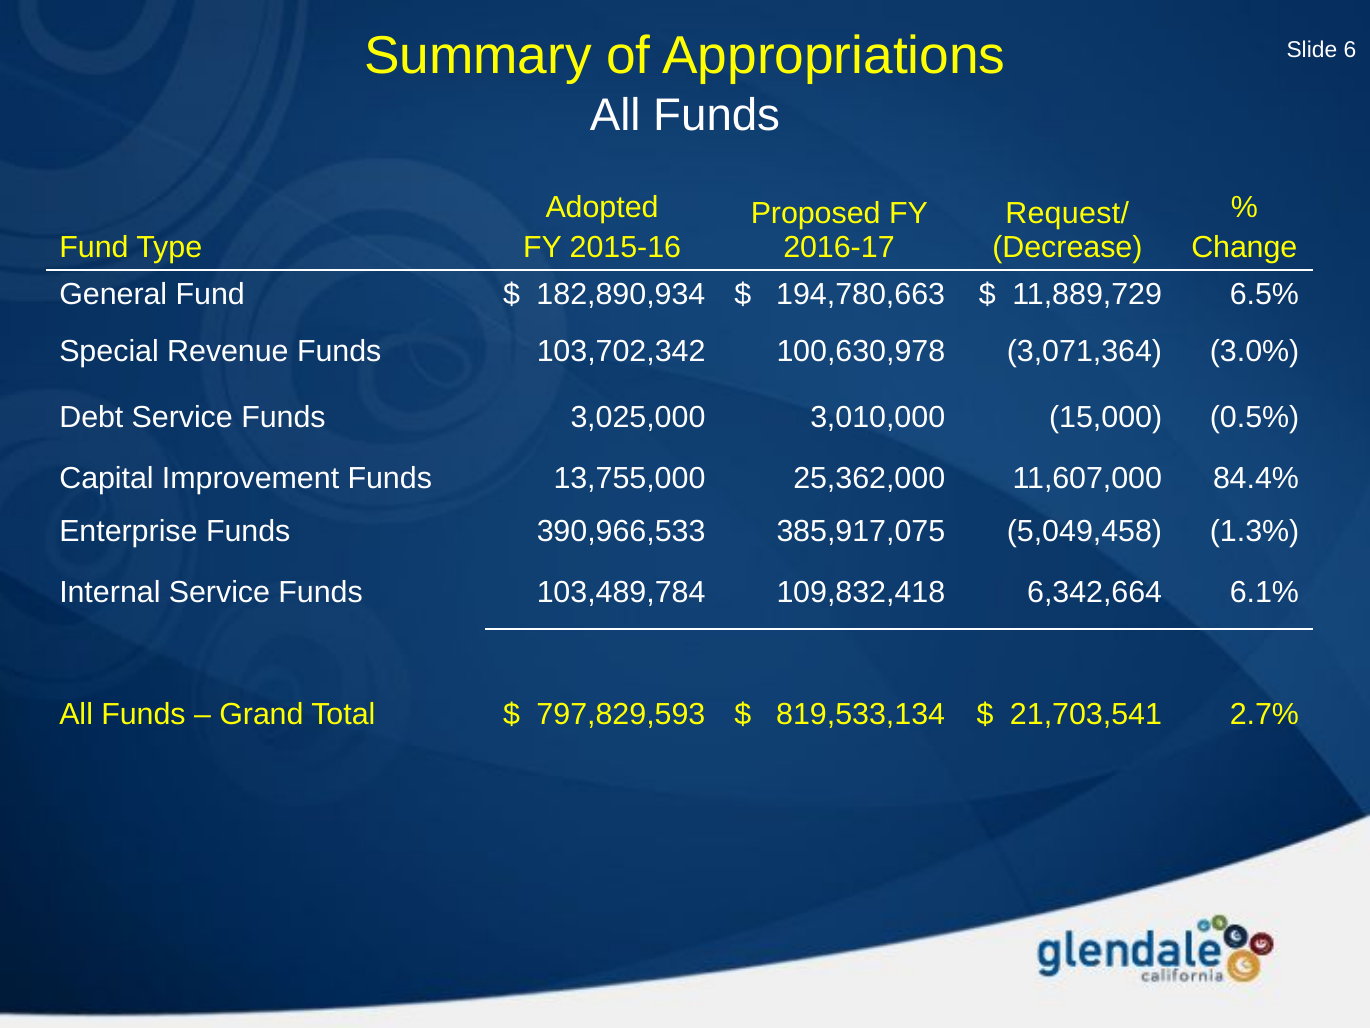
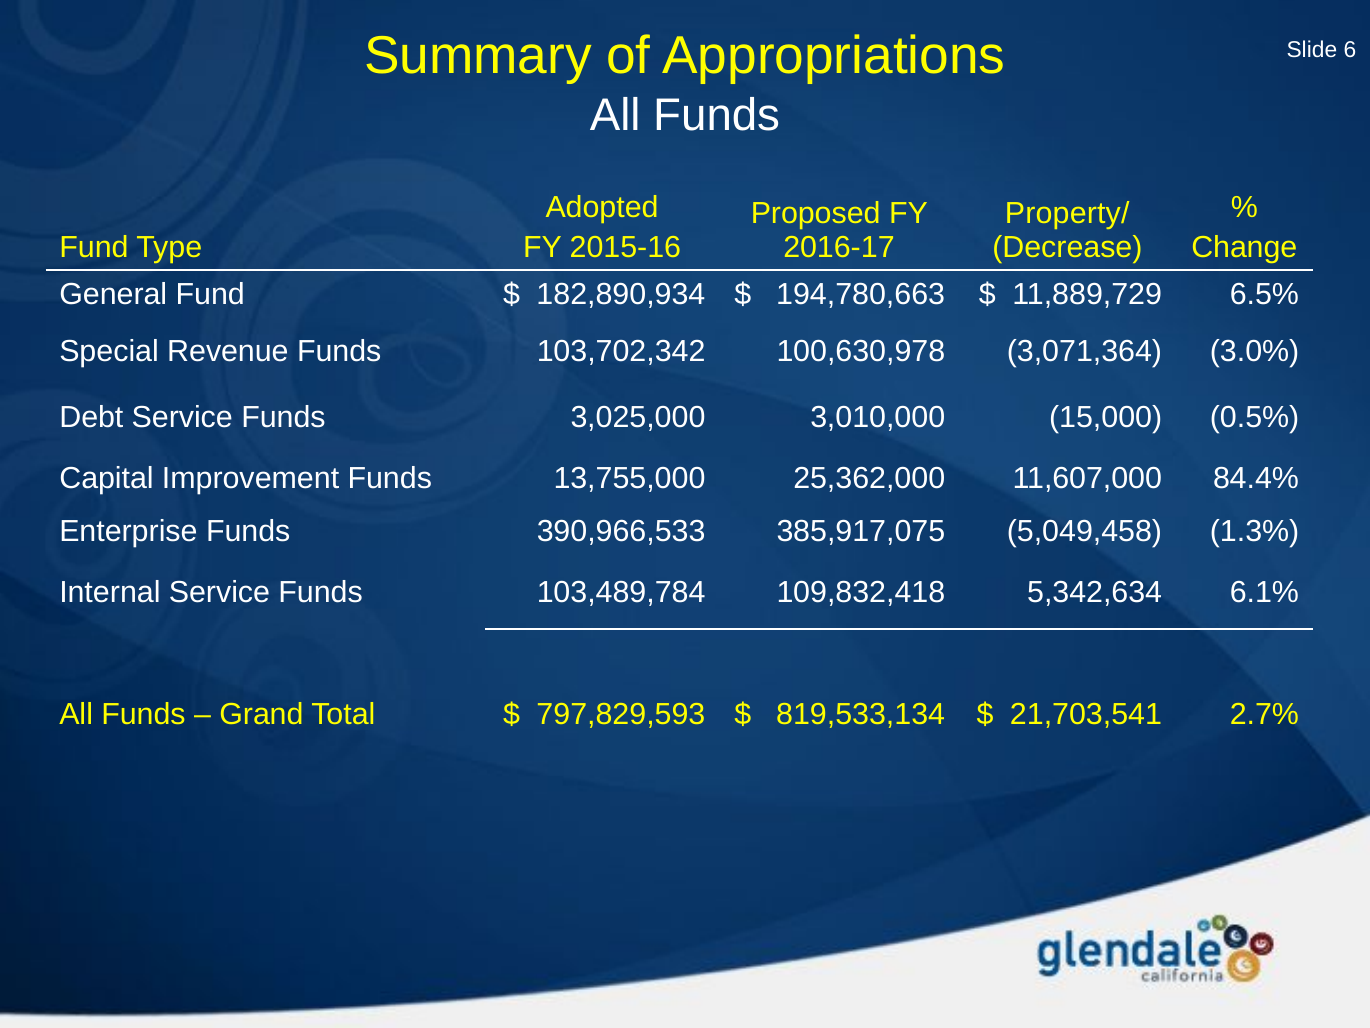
Request/: Request/ -> Property/ (1067, 213)
6,342,664: 6,342,664 -> 5,342,634 (1095, 592)
